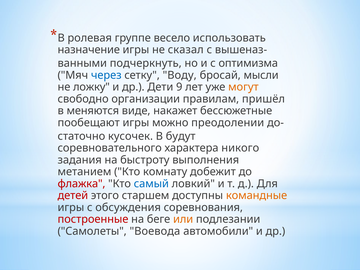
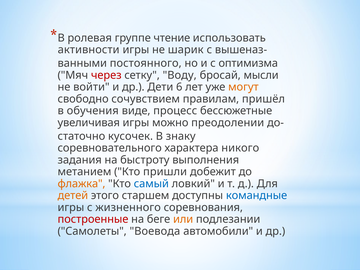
весело: весело -> чтение (172, 38)
назначение: назначение -> активности (89, 50)
сказал: сказал -> шарик (186, 50)
подчеркнуть: подчеркнуть -> постоянного (146, 63)
через colour: blue -> red (106, 75)
ложку: ложку -> войти (91, 87)
9: 9 -> 6 (179, 87)
организации: организации -> сочувствием (146, 99)
меняются: меняются -> обучения (93, 111)
накажет: накажет -> процесс (175, 111)
пообещают: пообещают -> увеличивая (89, 123)
будут: будут -> знаку (181, 136)
комнату: комнату -> пришли (165, 172)
флажка colour: red -> orange (82, 184)
детей colour: red -> orange (73, 196)
командные colour: orange -> blue (257, 196)
обсуждения: обсуждения -> жизненного (128, 207)
